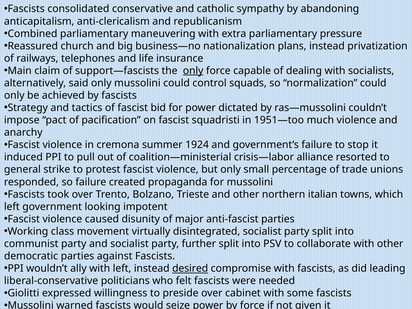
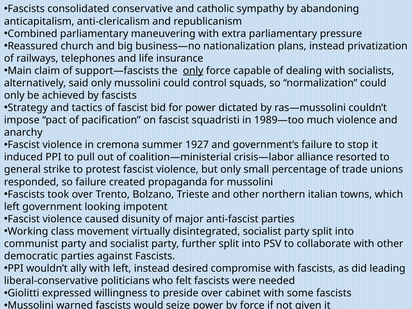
1951—too: 1951—too -> 1989—too (279, 120)
1924: 1924 -> 1927 (197, 145)
desired underline: present -> none (190, 268)
